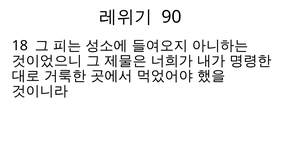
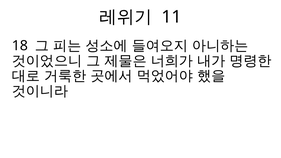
90: 90 -> 11 (172, 17)
